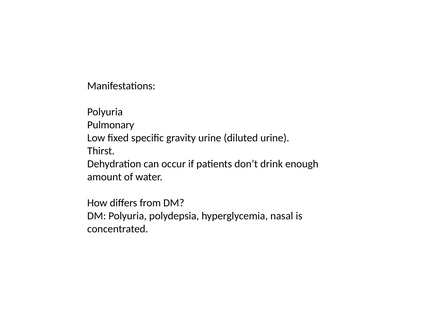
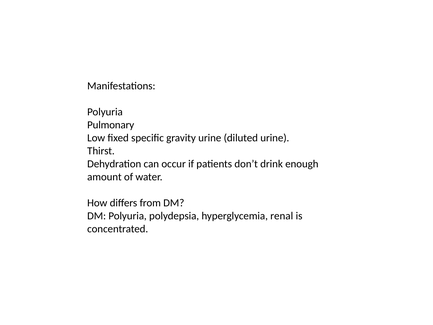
nasal: nasal -> renal (282, 216)
